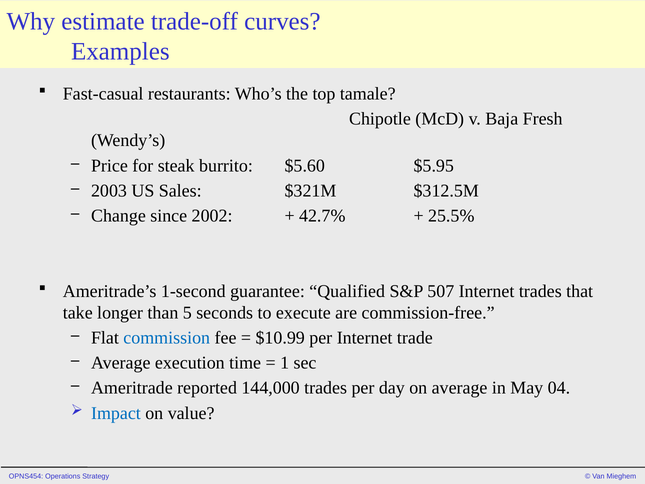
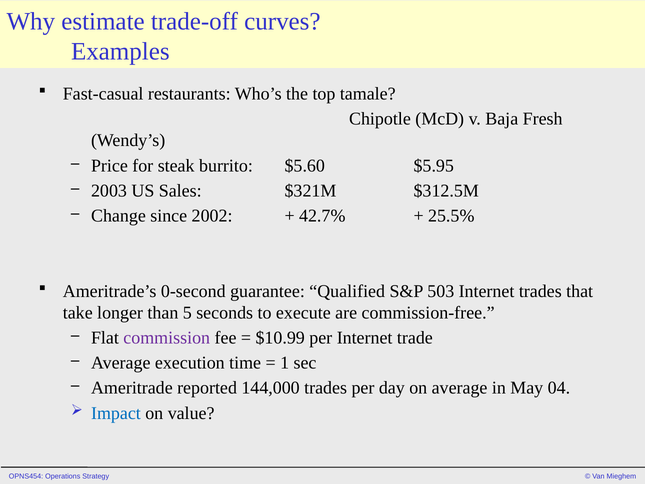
1-second: 1-second -> 0-second (193, 291)
507: 507 -> 503 (441, 291)
commission colour: blue -> purple (167, 338)
